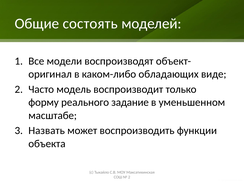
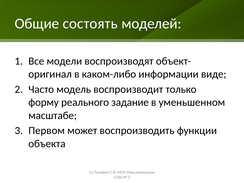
обладающих: обладающих -> информации (169, 74)
Назвать: Назвать -> Первом (47, 131)
